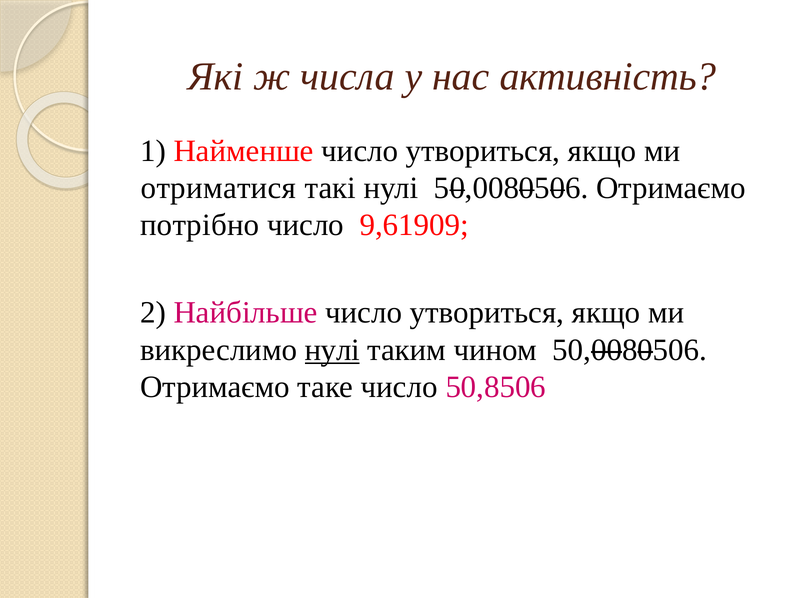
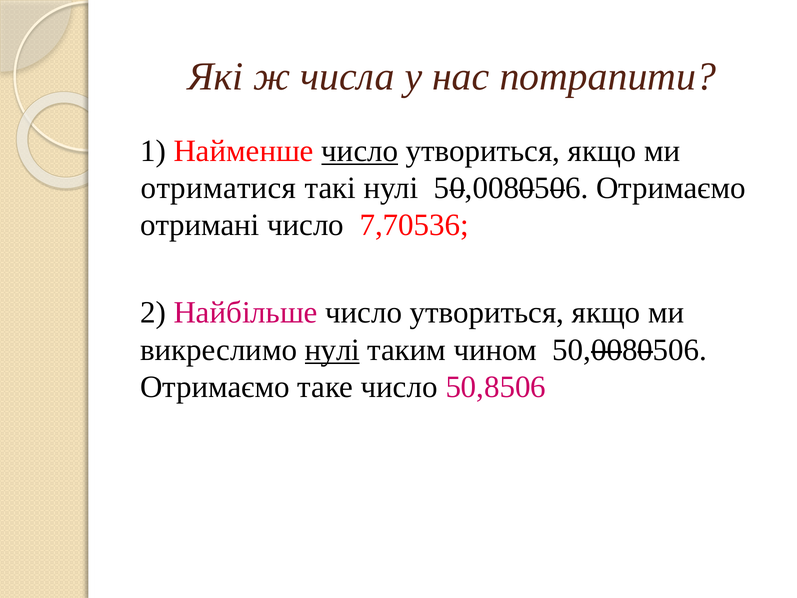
активність: активність -> потрапити (608, 77)
число underline: none -> present (360, 151)
потрібно: потрібно -> отримані (200, 225)
9,61909: 9,61909 -> 7,70536 (414, 225)
